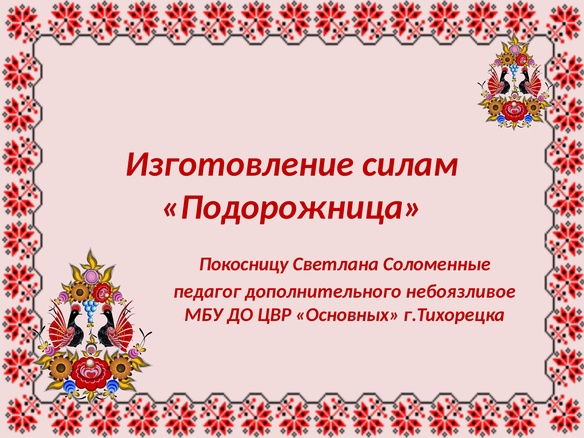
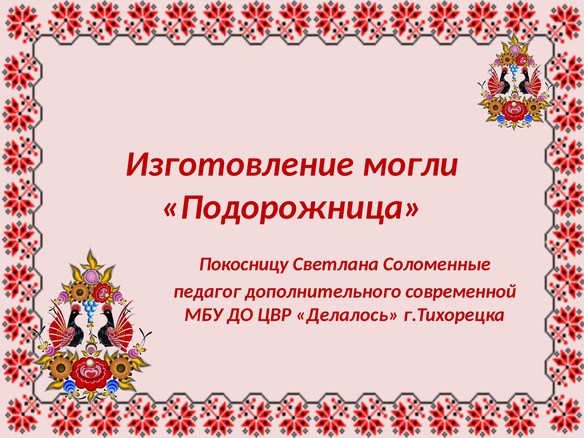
силам: силам -> могли (410, 164)
небоязливое: небоязливое -> современной (461, 291)
Основных: Основных -> Делалось (347, 315)
